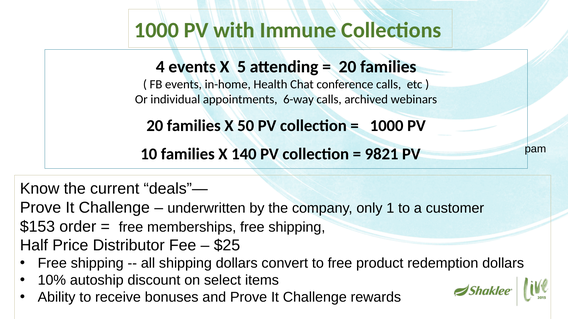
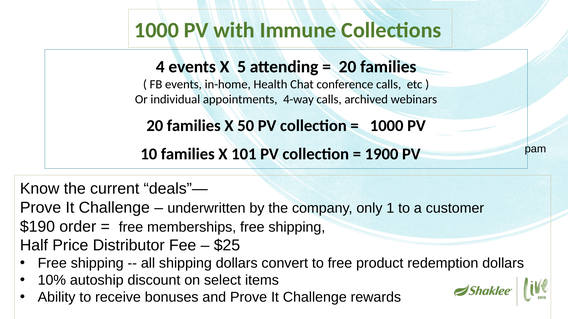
6-way: 6-way -> 4-way (298, 100)
140: 140 -> 101 (244, 154)
9821: 9821 -> 1900 (382, 154)
$153: $153 -> $190 (37, 227)
